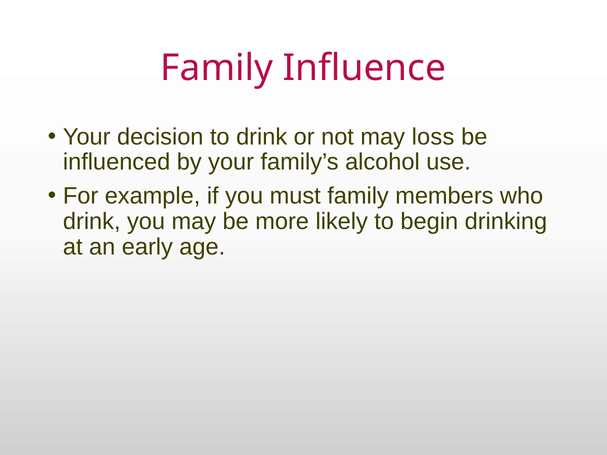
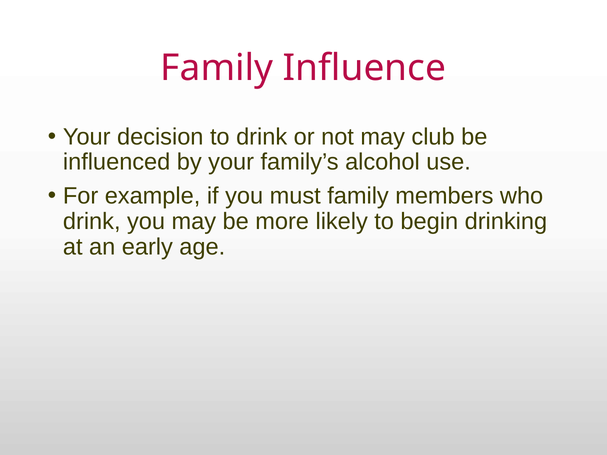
loss: loss -> club (433, 137)
